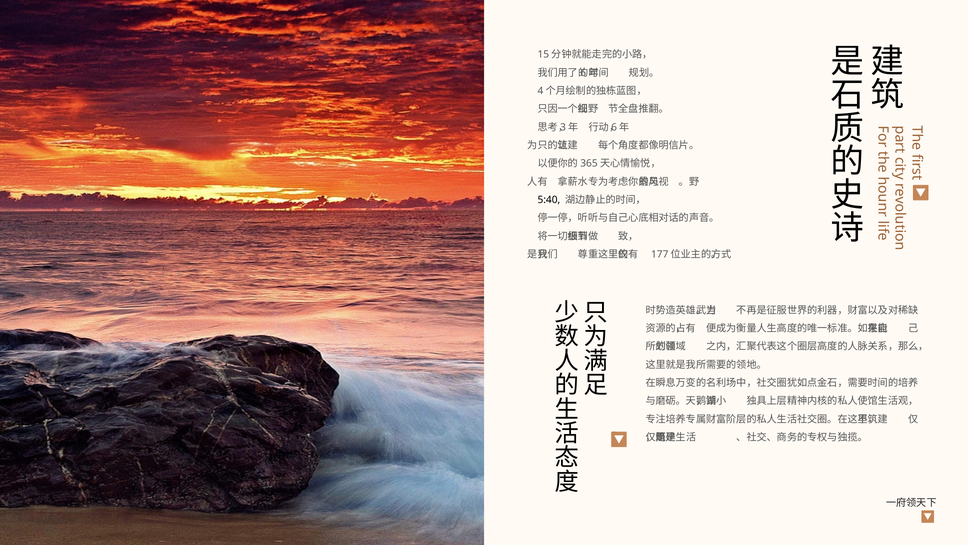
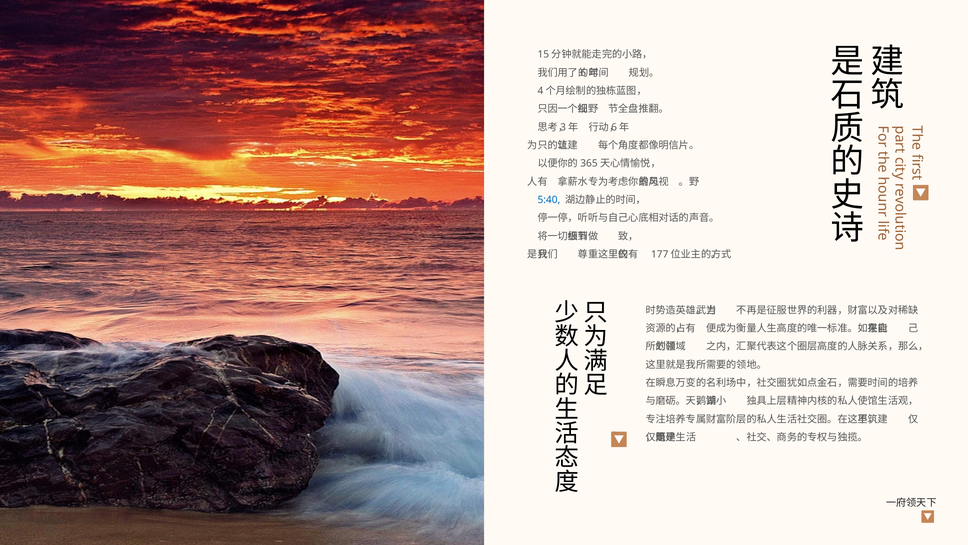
5:40 colour: black -> blue (549, 200)
